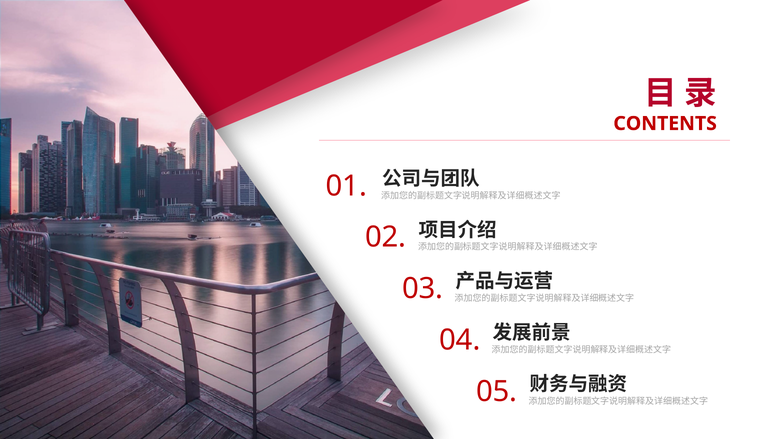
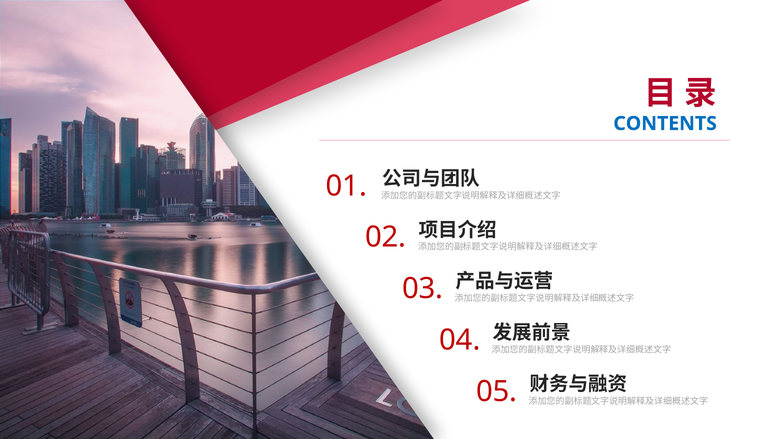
CONTENTS colour: red -> blue (665, 124)
